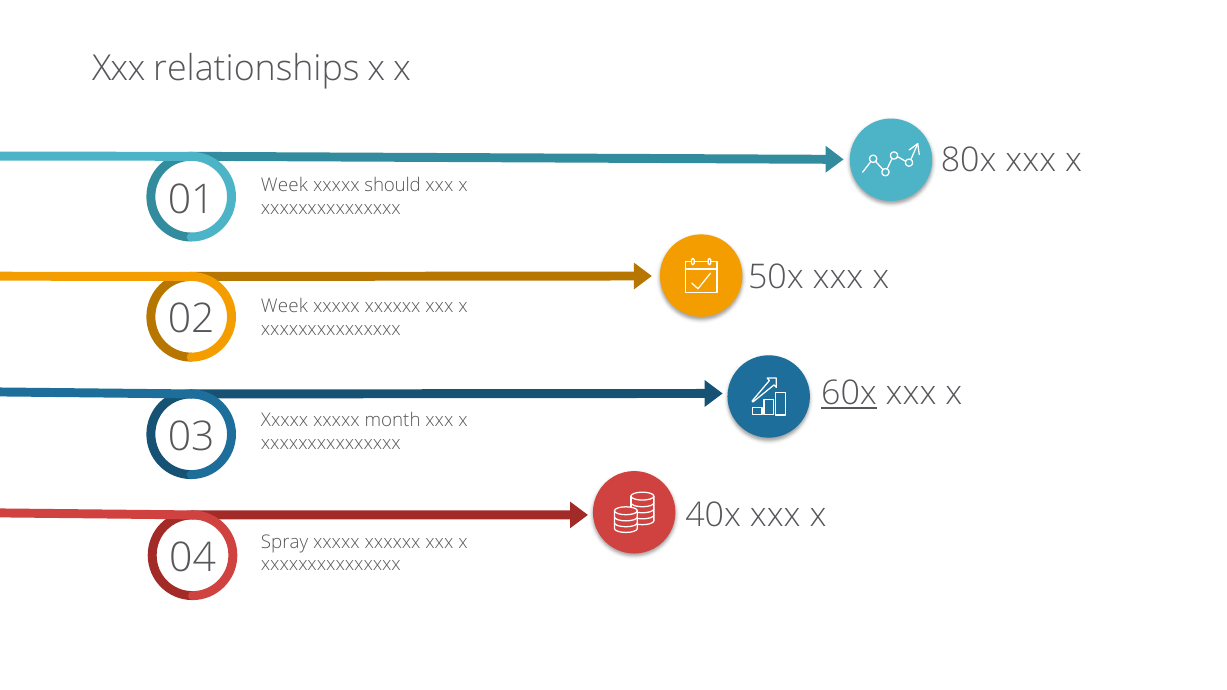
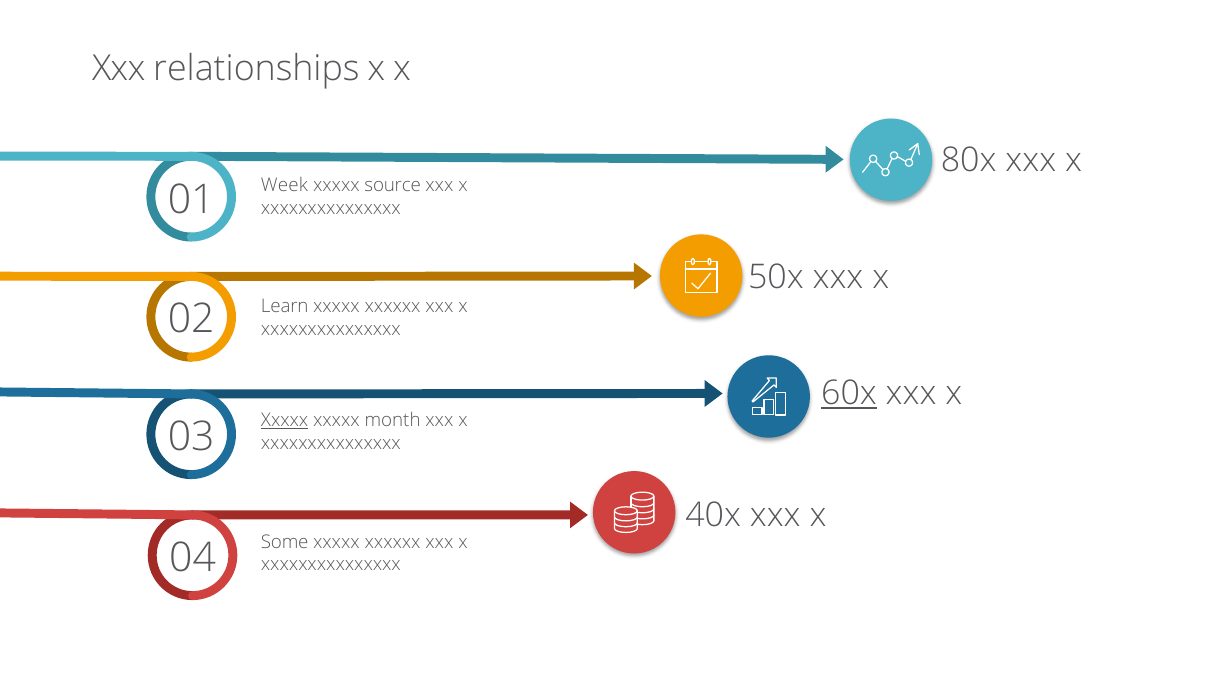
should: should -> source (393, 185)
Week: Week -> Learn (285, 306)
Xxxxx underline: none -> present (285, 420)
Spray: Spray -> Some (285, 542)
